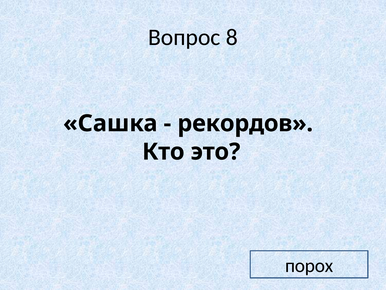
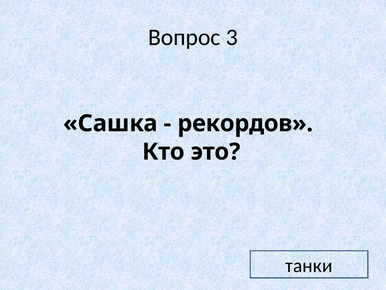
8: 8 -> 3 (232, 37)
порох: порох -> танки (309, 265)
